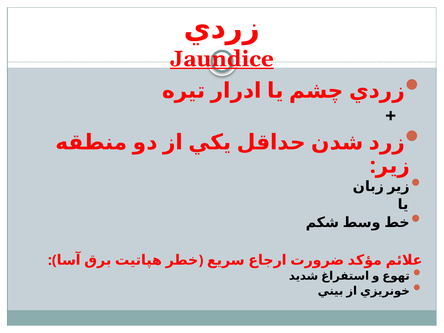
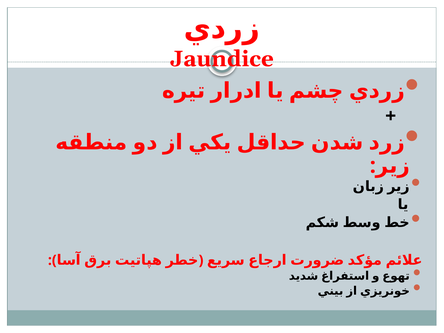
Jaundice underline: present -> none (222, 59)
